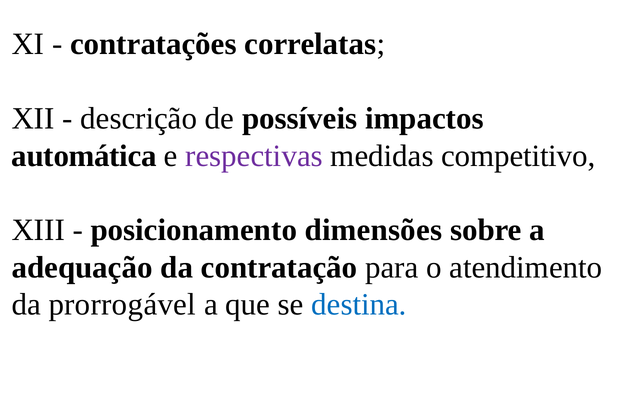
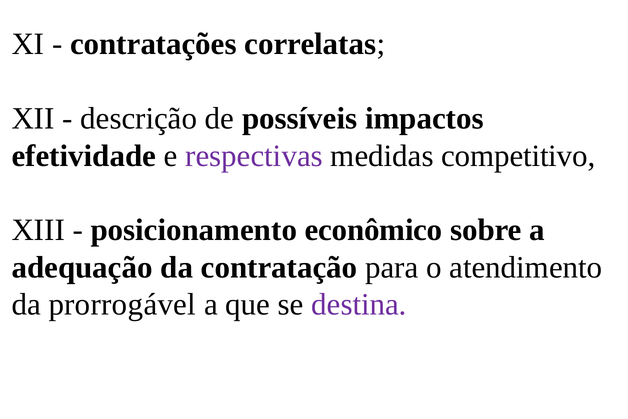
automática: automática -> efetividade (84, 156)
dimensões: dimensões -> econômico (374, 230)
destina colour: blue -> purple (359, 304)
